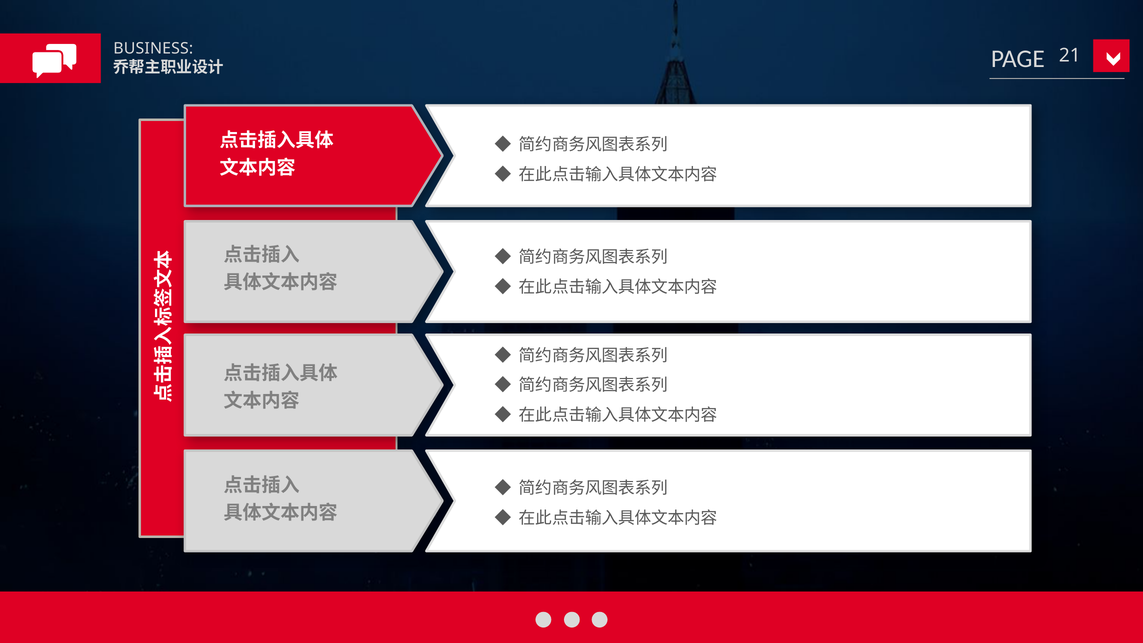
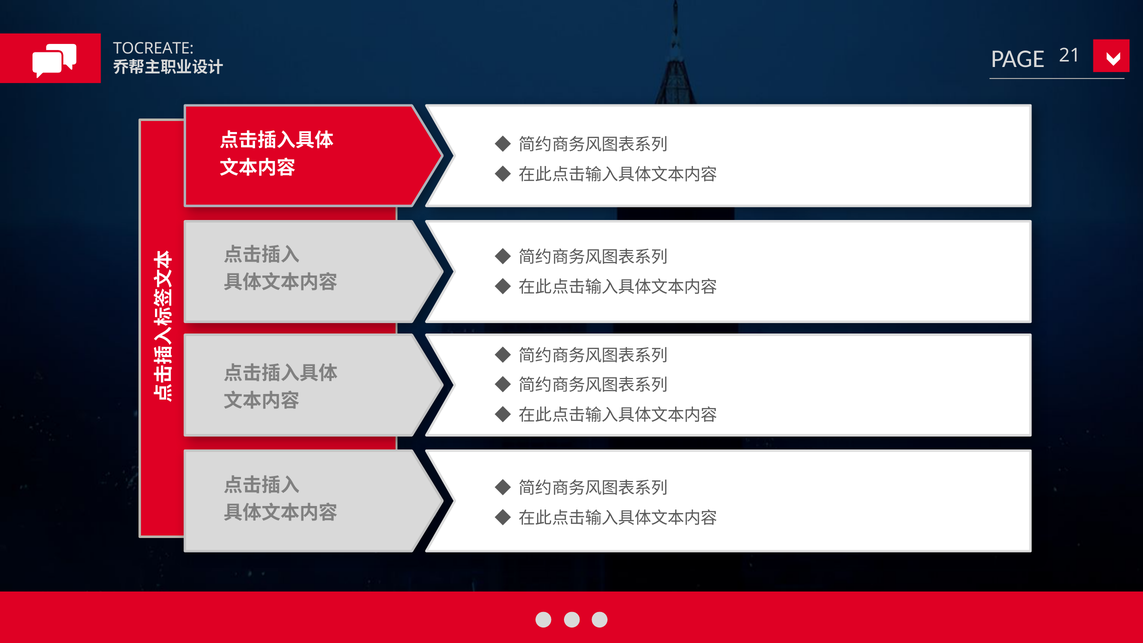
BUSINESS: BUSINESS -> TOCREATE (153, 48)
